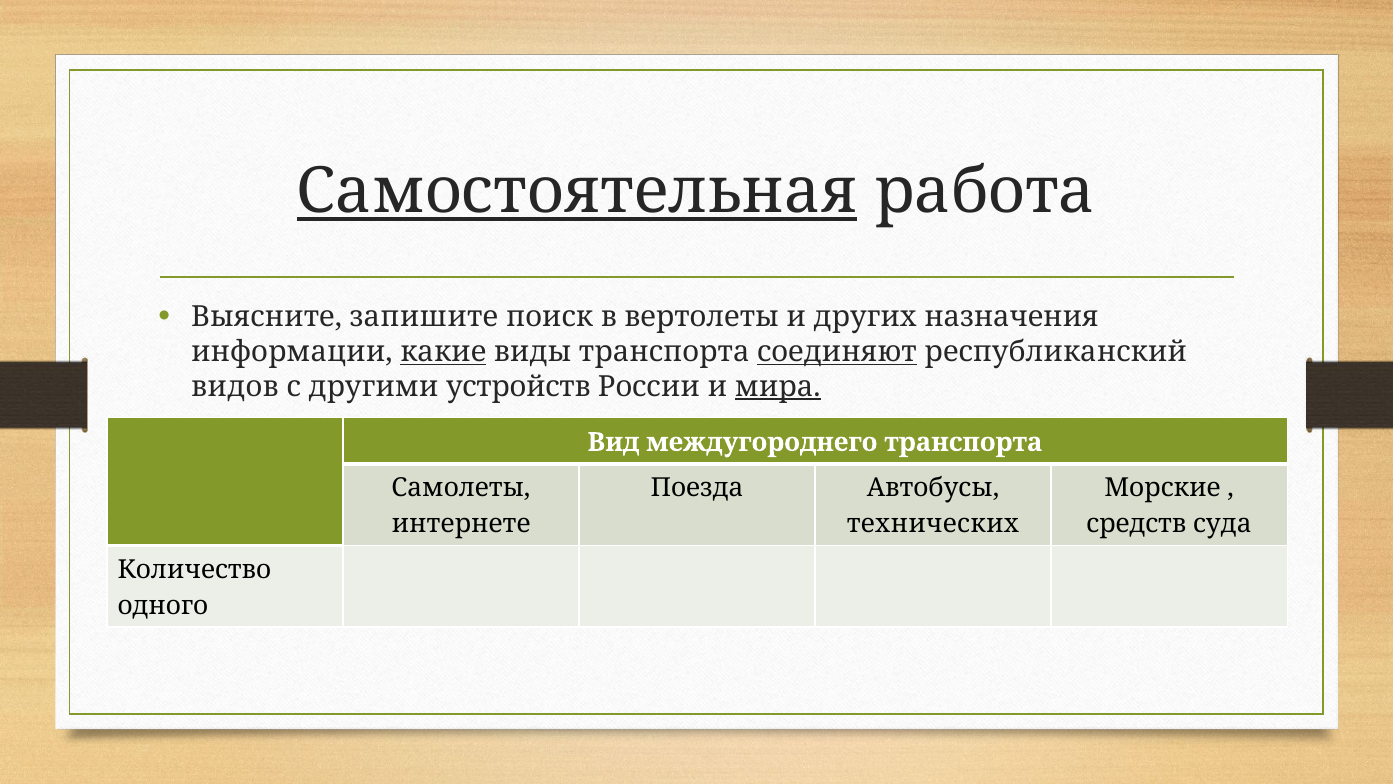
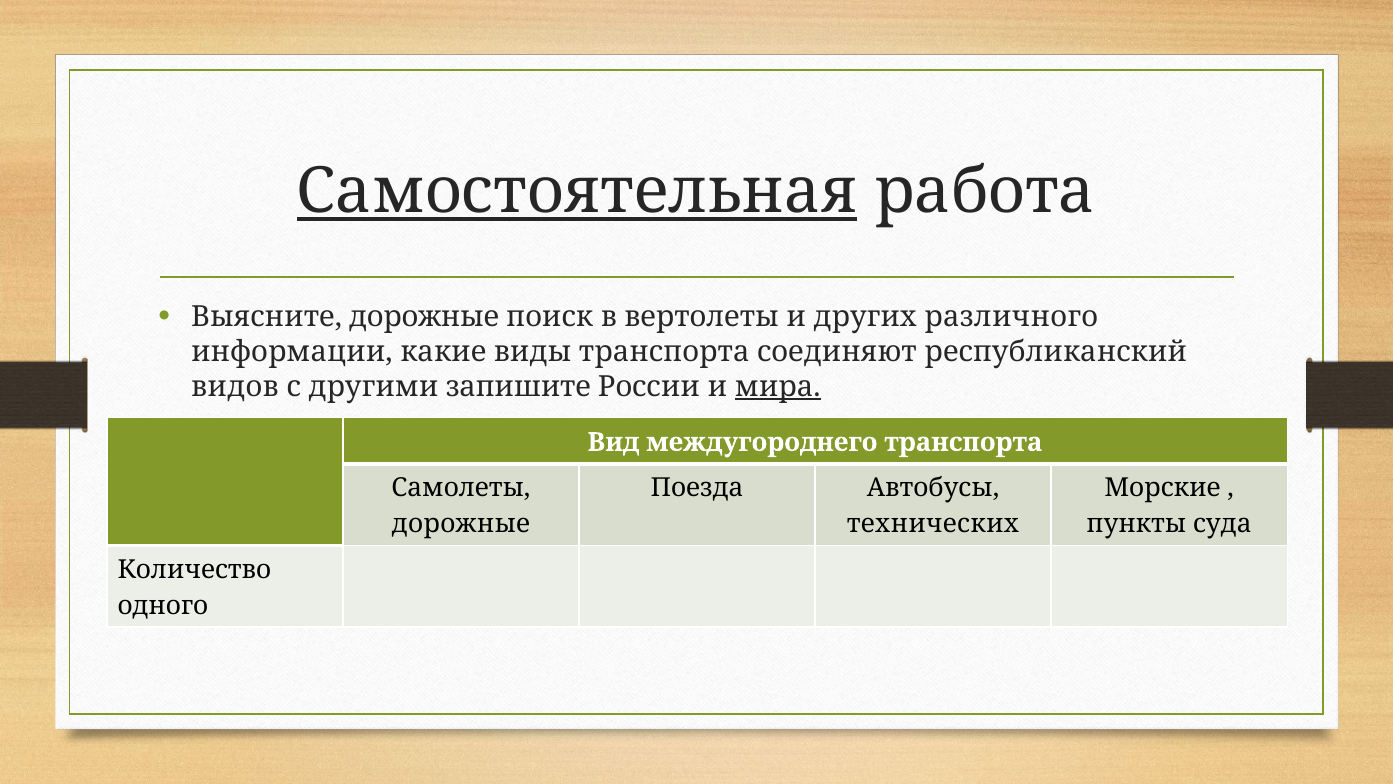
Выясните запишите: запишите -> дорожные (424, 317)
назначения: назначения -> различного (1011, 317)
какие underline: present -> none (443, 352)
соединяют underline: present -> none (837, 352)
другими устройств: устройств -> запишите (518, 387)
интернете: интернете -> дорожные (461, 524)
средств: средств -> пункты (1136, 524)
